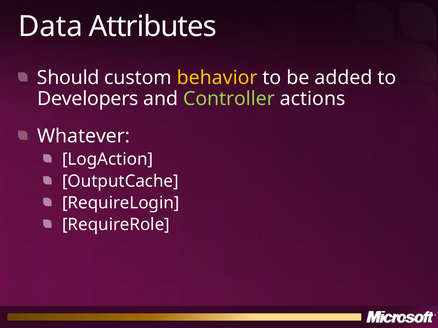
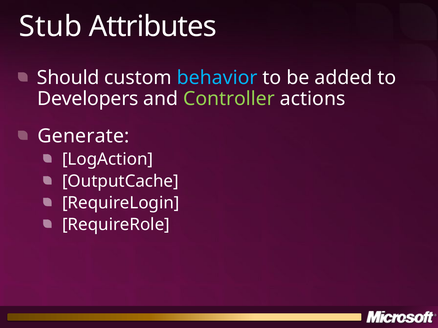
Data: Data -> Stub (50, 27)
behavior colour: yellow -> light blue (217, 78)
Whatever: Whatever -> Generate (84, 136)
